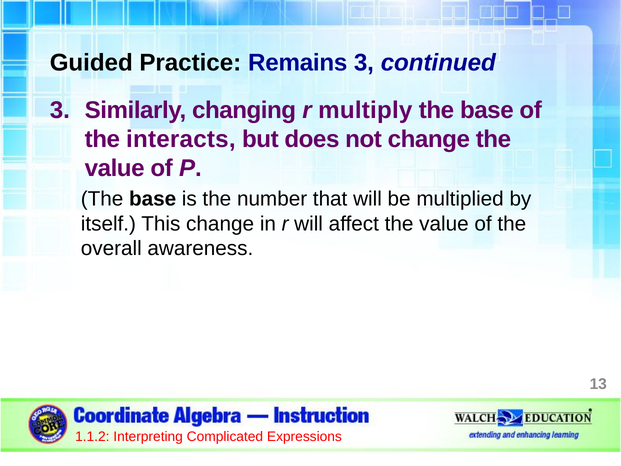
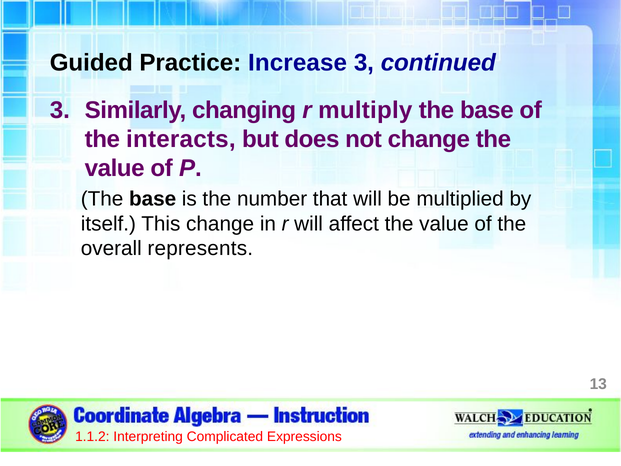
Remains: Remains -> Increase (298, 63)
awareness: awareness -> represents (200, 248)
